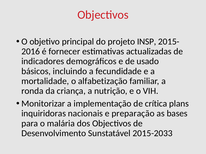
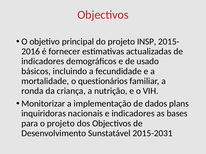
alfabetização: alfabetização -> questionários (103, 81)
crítica: crítica -> dados (156, 104)
e preparação: preparação -> indicadores (133, 114)
o malária: malária -> projeto (61, 124)
2015-2033: 2015-2033 -> 2015-2031 (153, 134)
